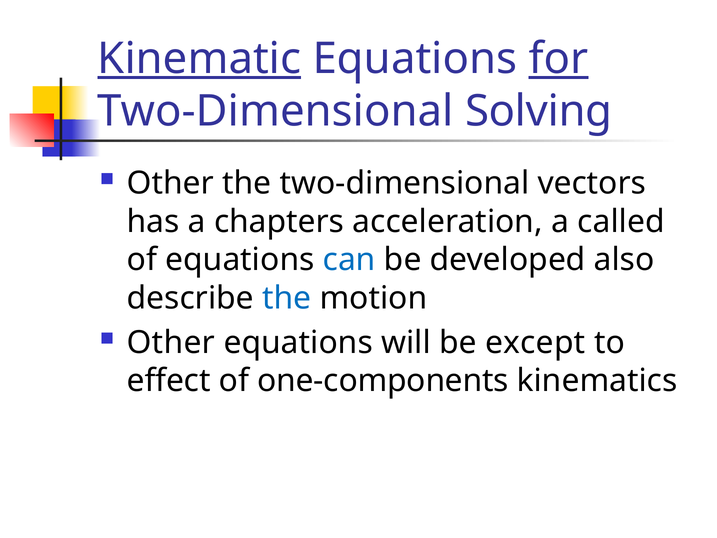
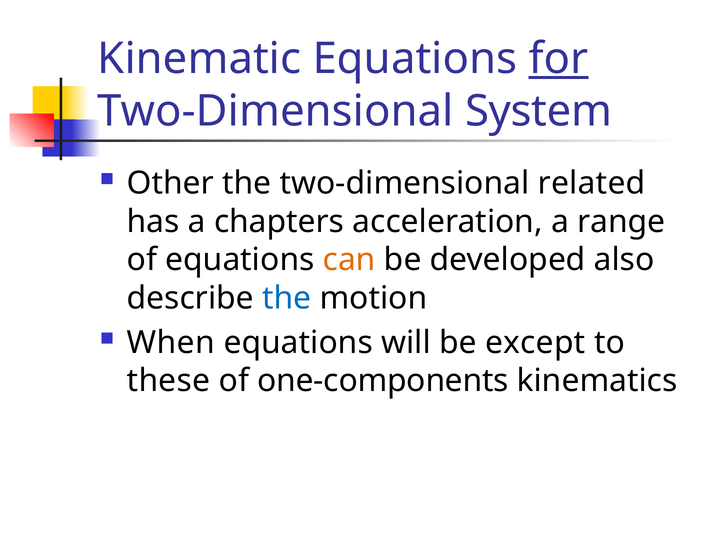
Kinematic underline: present -> none (199, 59)
Solving: Solving -> System (539, 111)
vectors: vectors -> related (592, 183)
called: called -> range (621, 221)
can colour: blue -> orange (349, 260)
Other: Other -> When (171, 343)
effect: effect -> these (168, 381)
